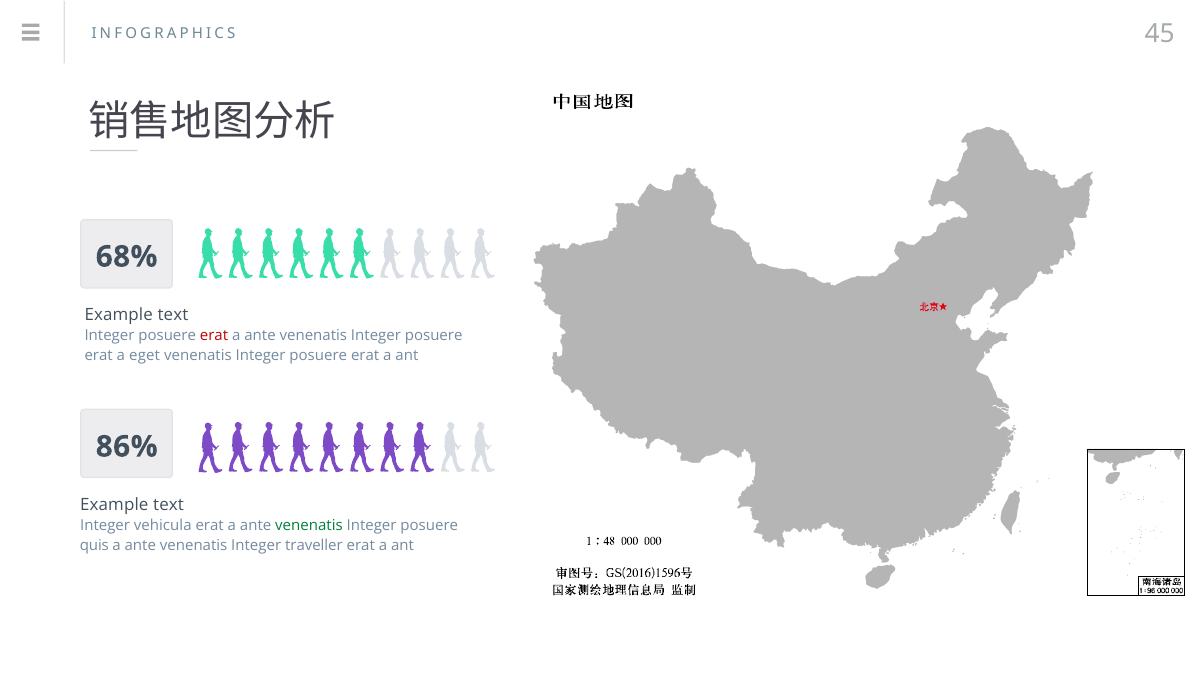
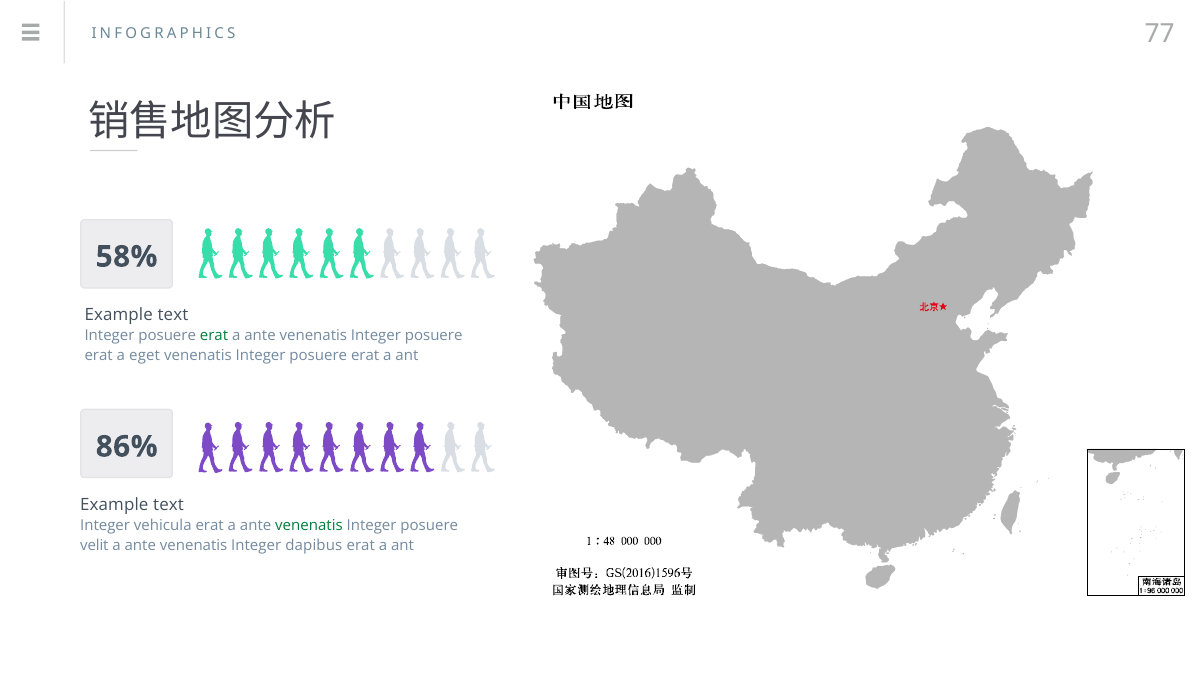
45: 45 -> 77 (1160, 34)
68%: 68% -> 58% (127, 257)
erat colour: red -> green (214, 336)
quis: quis -> velit (94, 546)
traveller: traveller -> dapibus (314, 546)
